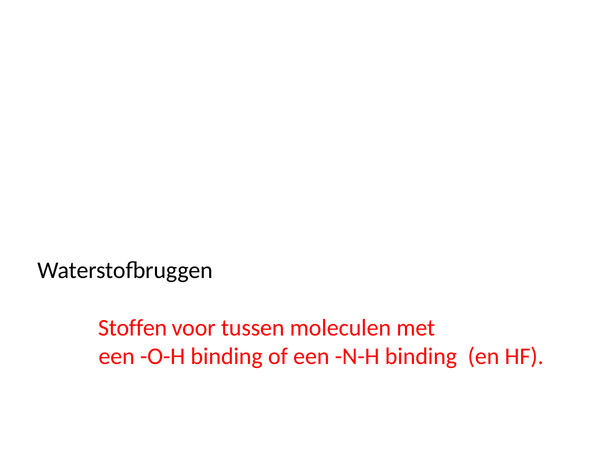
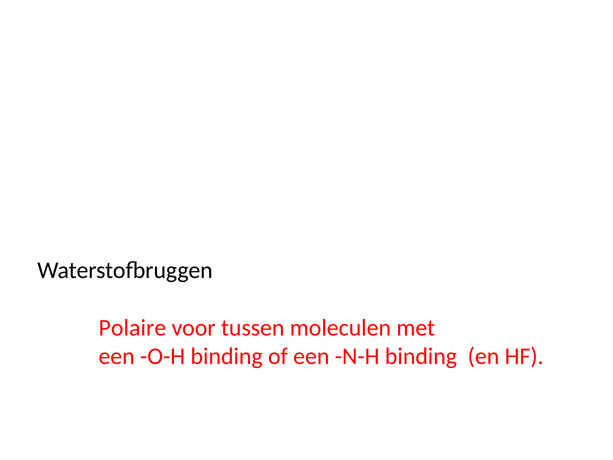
Stoffen: Stoffen -> Polaire (132, 328)
